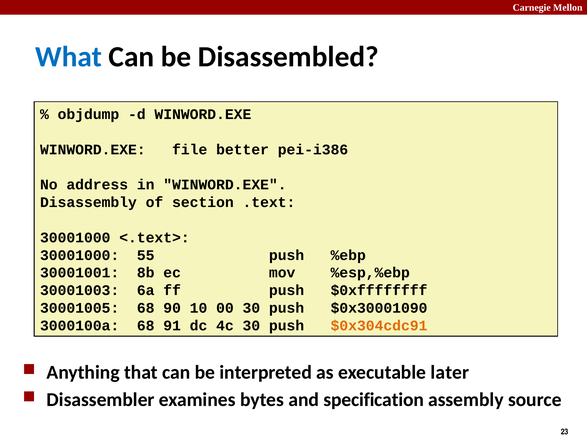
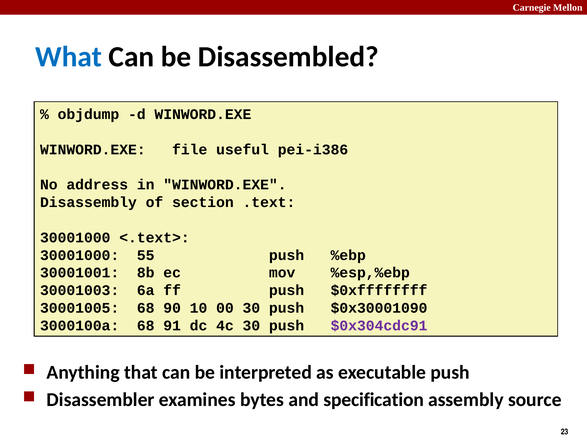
better: better -> useful (243, 150)
$0x304cdc91 colour: orange -> purple (379, 326)
executable later: later -> push (450, 372)
